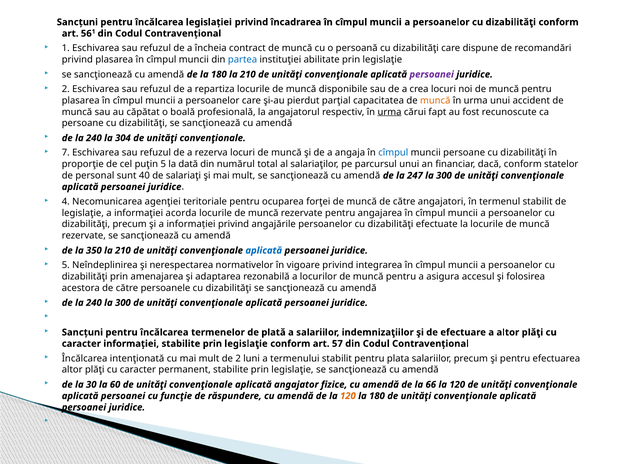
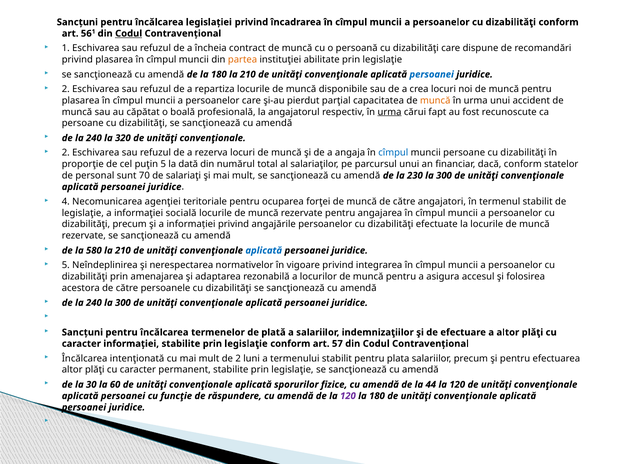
Codul underline: none -> present (129, 34)
partea colour: blue -> orange (243, 60)
persoanei colour: purple -> blue (432, 74)
304: 304 -> 320 (123, 138)
7: 7 -> 2 (66, 153)
40: 40 -> 70 (144, 176)
247: 247 -> 230 (415, 176)
acorda: acorda -> socială (181, 213)
350: 350 -> 580 (94, 251)
angajator: angajator -> sporurilor (296, 385)
66: 66 -> 44 (431, 385)
120 colour: orange -> purple (348, 396)
